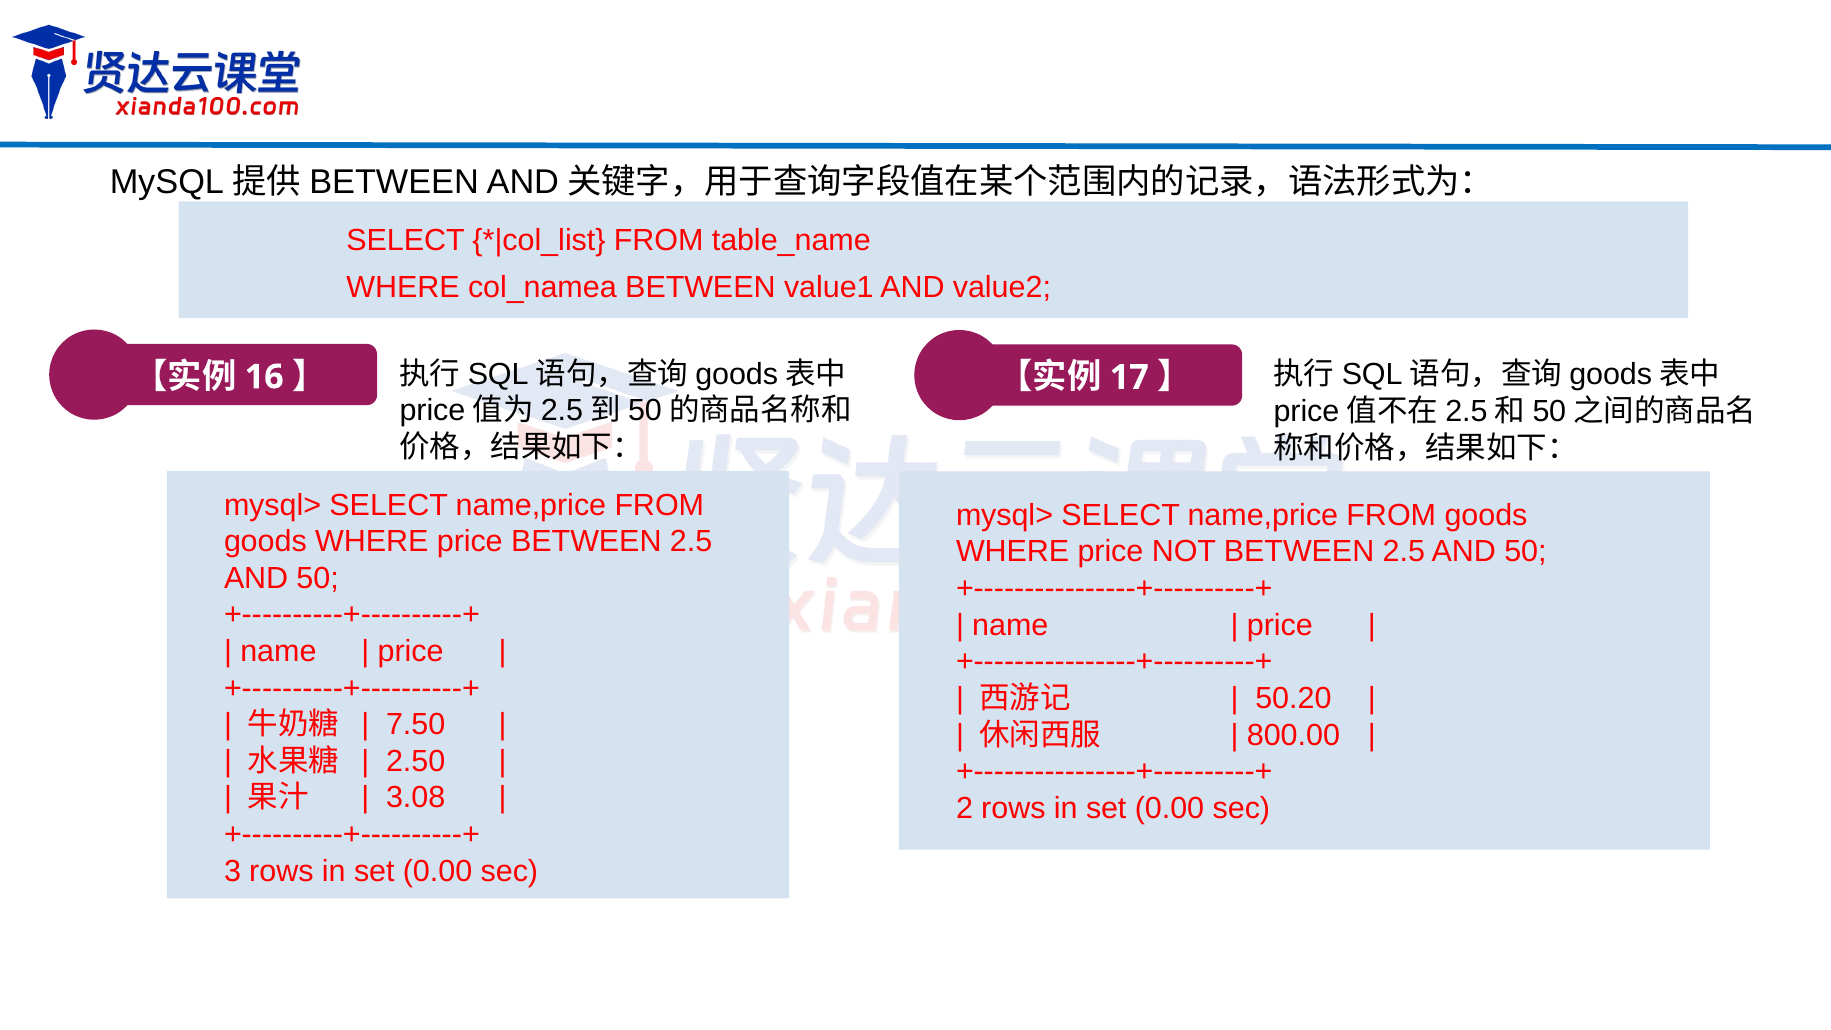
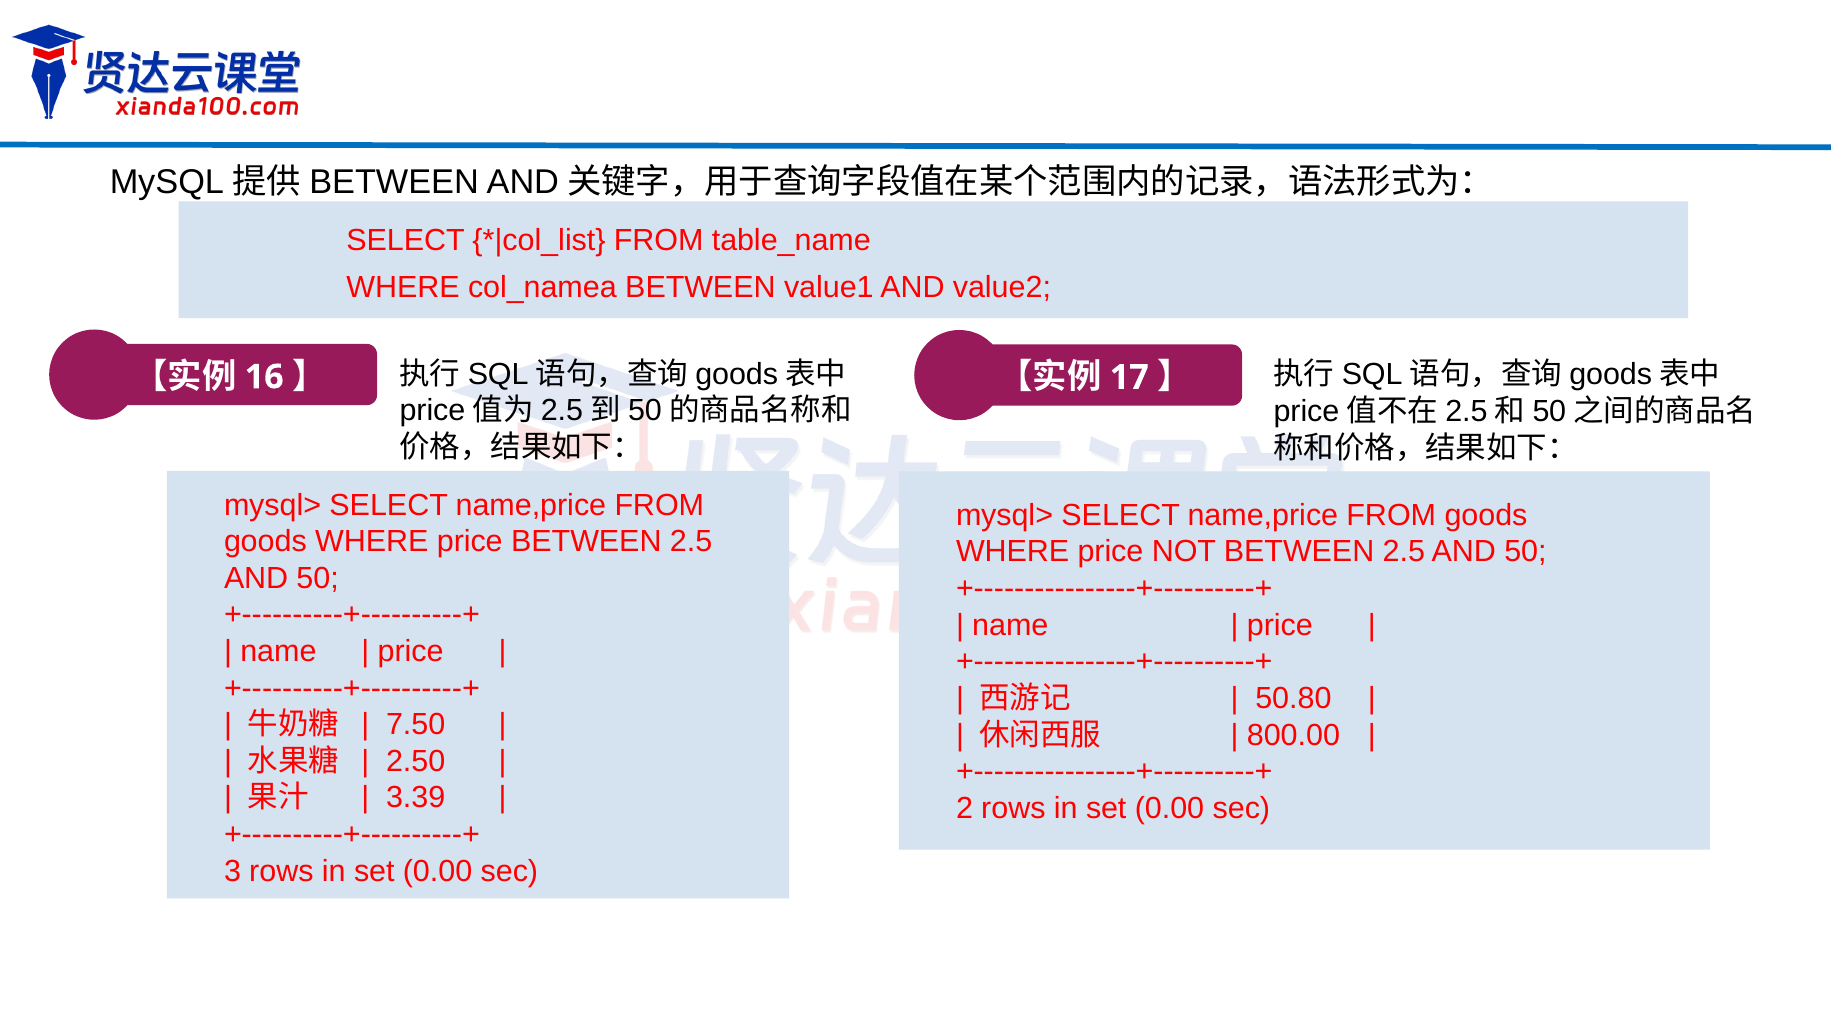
50.20: 50.20 -> 50.80 (1293, 698)
3.08: 3.08 -> 3.39 (416, 798)
